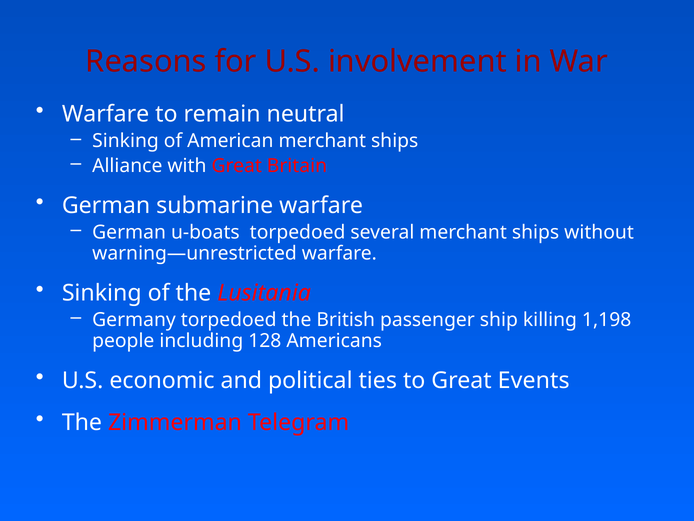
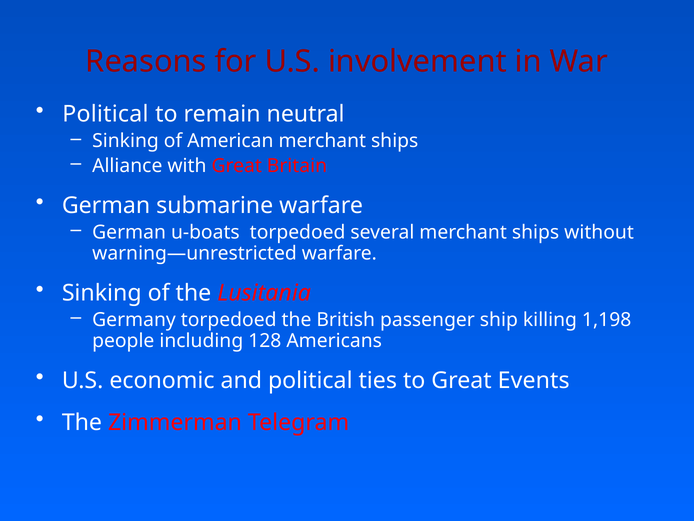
Warfare: Warfare -> Political (105, 114)
